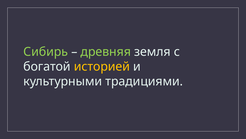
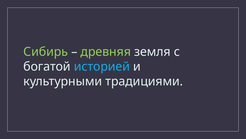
историей colour: yellow -> light blue (102, 66)
